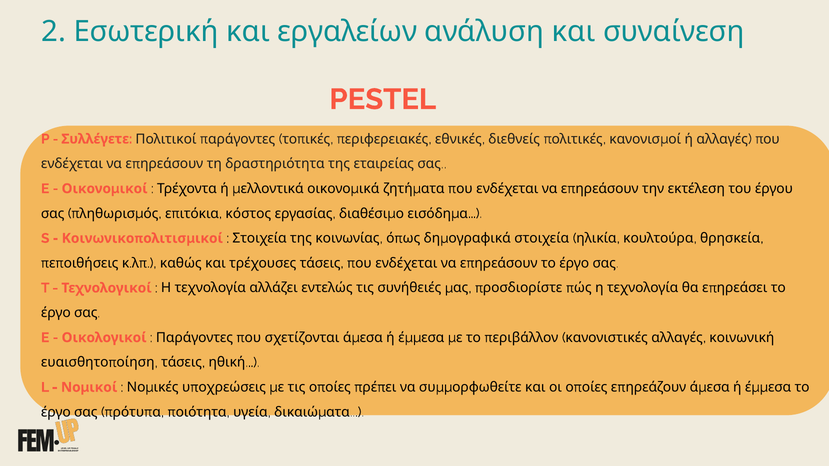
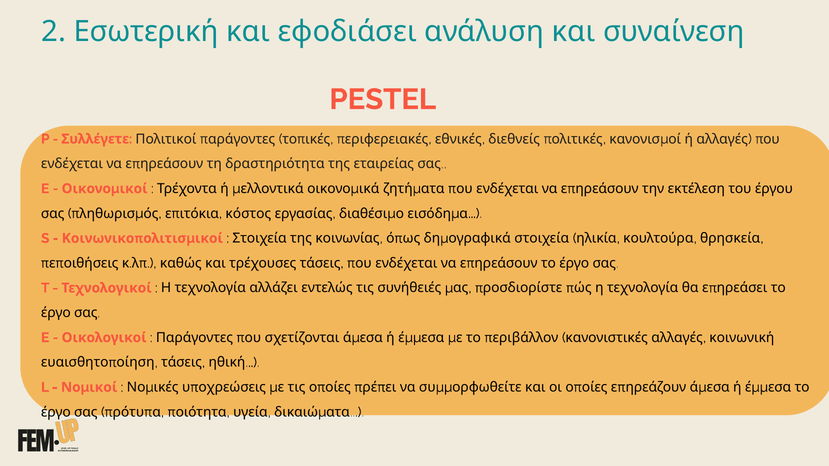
εργαλείων: εργαλείων -> εφοδιάσει (347, 31)
